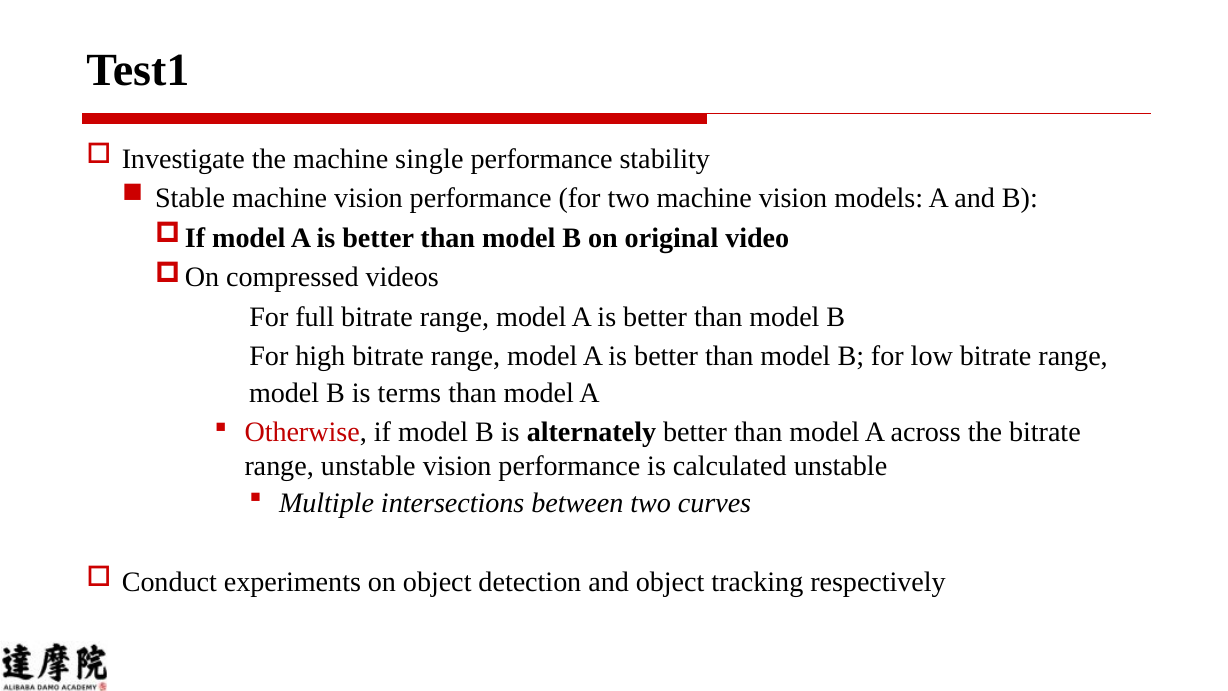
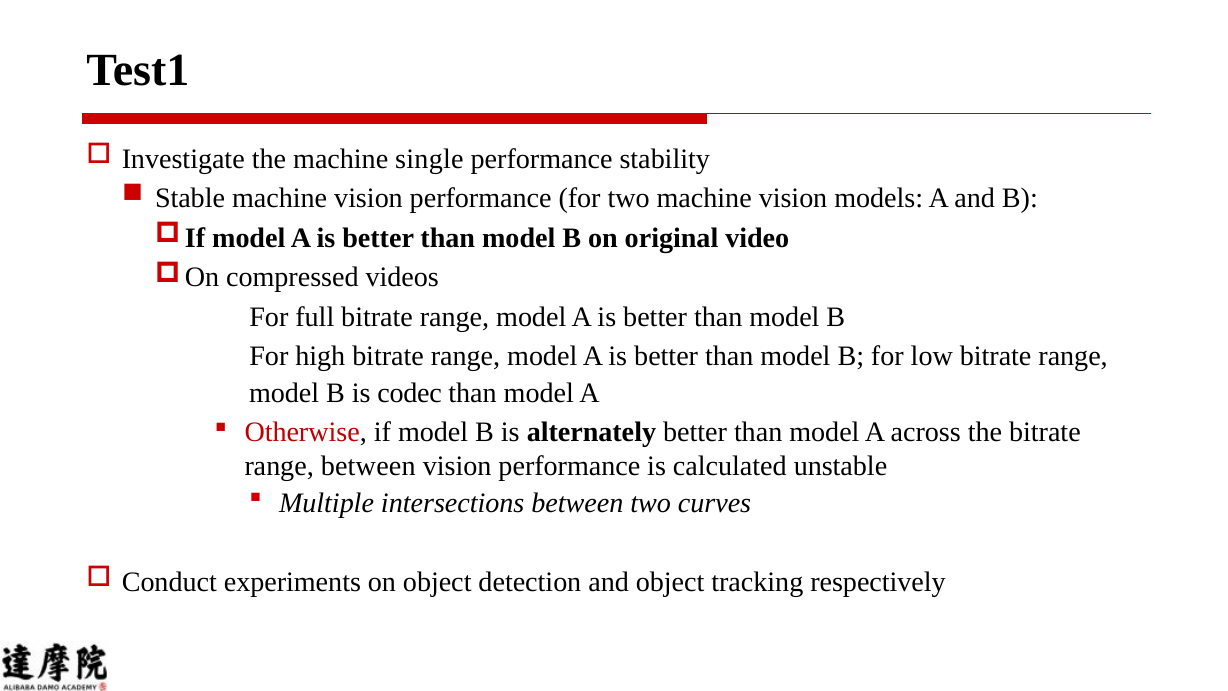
terms: terms -> codec (410, 393)
range unstable: unstable -> between (368, 466)
